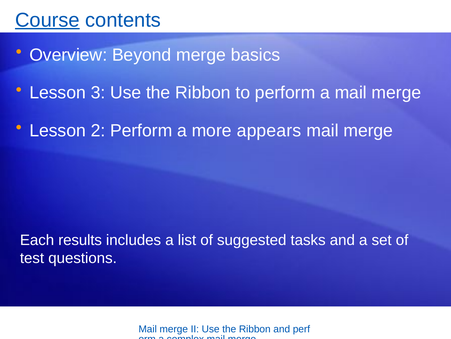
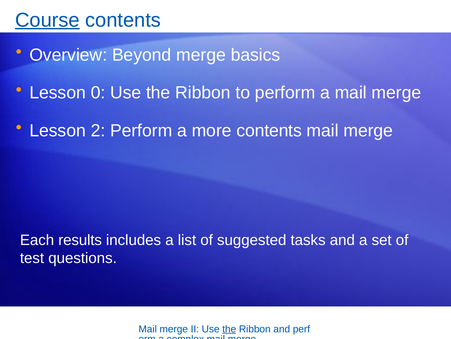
3: 3 -> 0 (98, 93)
more appears: appears -> contents (269, 130)
the underline: none -> present (229, 328)
